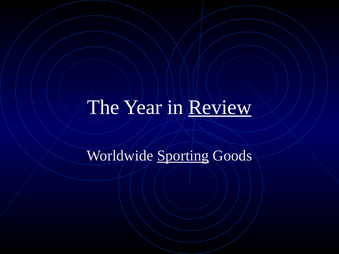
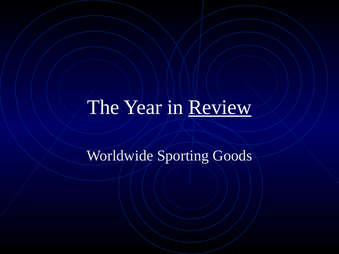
Sporting underline: present -> none (183, 156)
